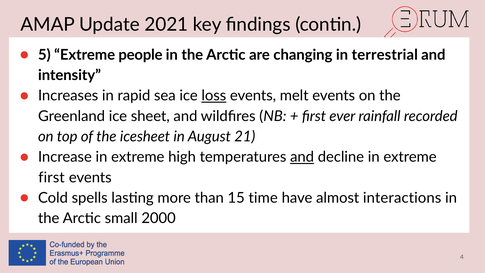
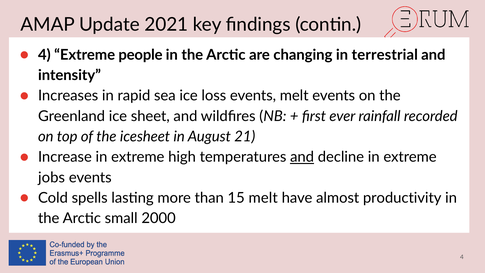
5: 5 -> 4 (44, 55)
loss underline: present -> none (214, 96)
first: first -> jobs (52, 177)
15 time: time -> melt (263, 198)
interactions: interactions -> productivity (402, 198)
